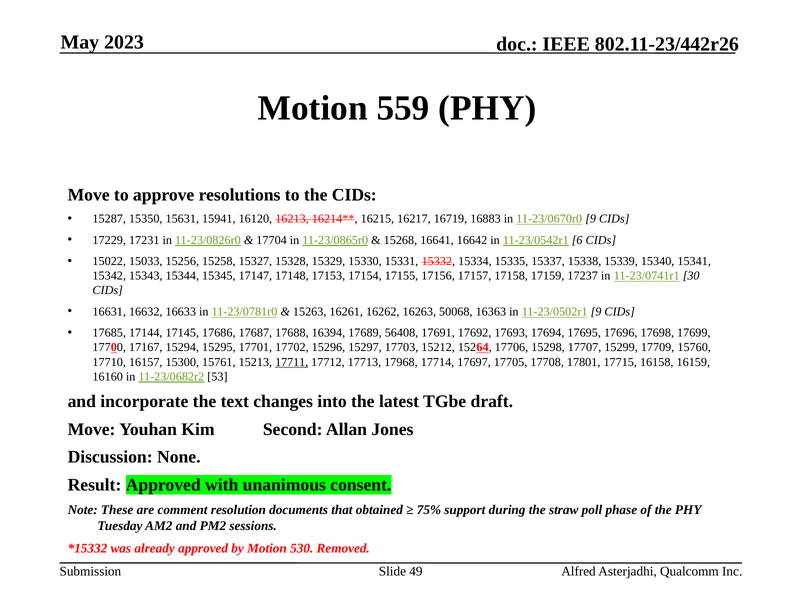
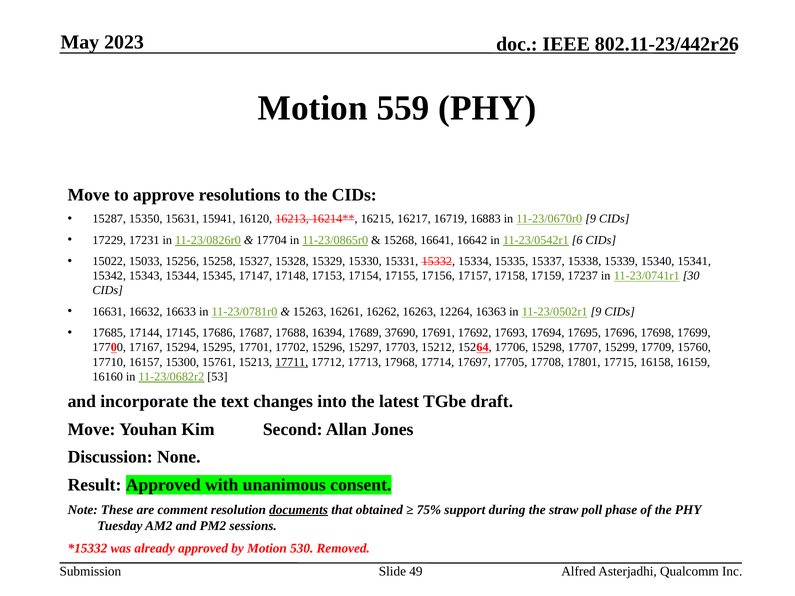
50068: 50068 -> 12264 (456, 312)
56408: 56408 -> 37690 (402, 333)
documents underline: none -> present (299, 510)
